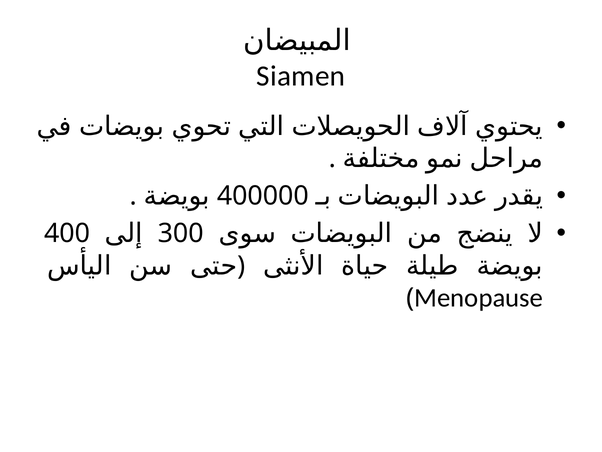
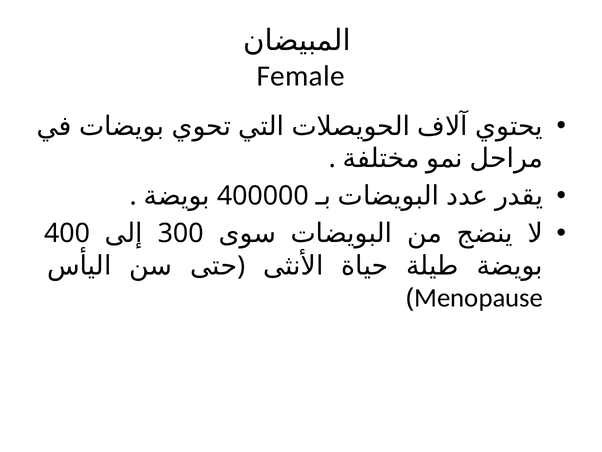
Siamen: Siamen -> Female (301, 76)
